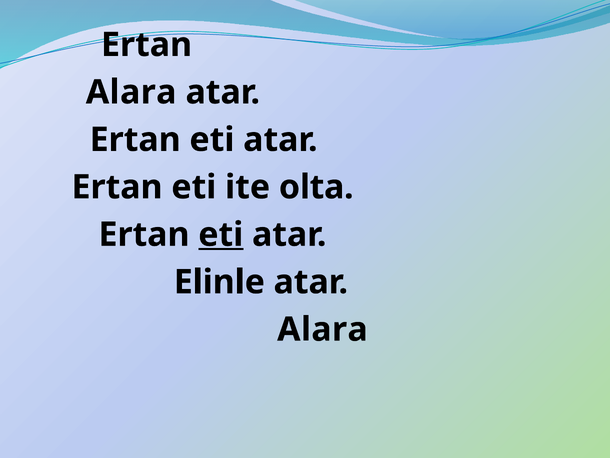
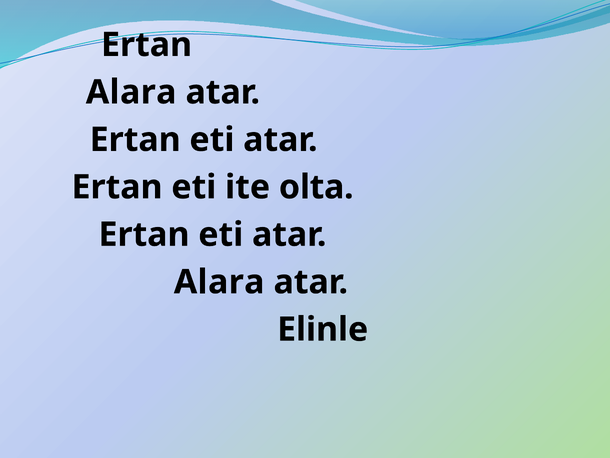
eti underline: present -> none (221, 234)
Elinle: Elinle -> Alara (219, 282)
Alara: Alara -> Elinle (323, 329)
